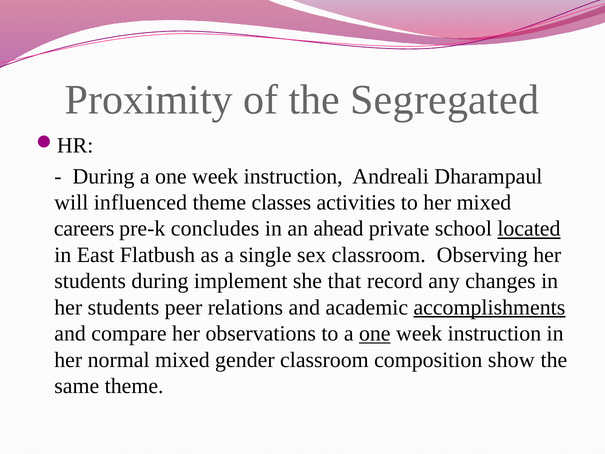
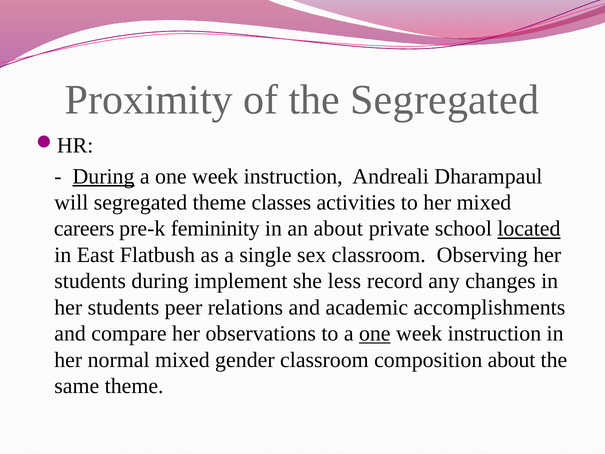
During underline: none -> present (104, 176)
will influenced: influenced -> segregated (140, 202)
concludes: concludes -> femininity (215, 229)
an ahead: ahead -> about (338, 229)
that: that -> less (344, 281)
accomplishments underline: present -> none (489, 307)
composition show: show -> about (512, 360)
